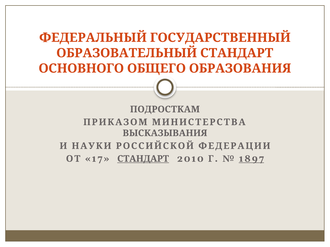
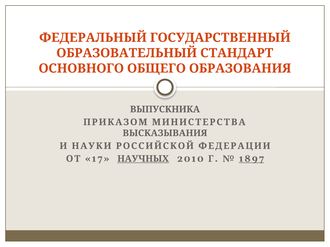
ПОДРОСТКАМ: ПОДРОСТКАМ -> ВЫПУСКНИКА (165, 110)
ОТ СТАНДАРТ: СТАНДАРТ -> НАУЧНЫХ (143, 159)
